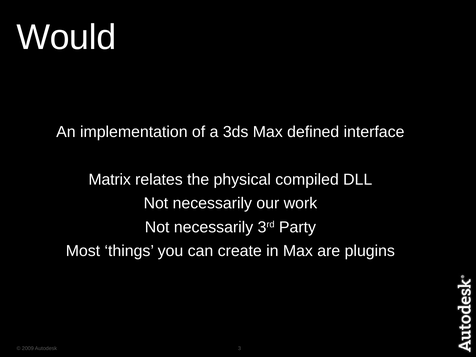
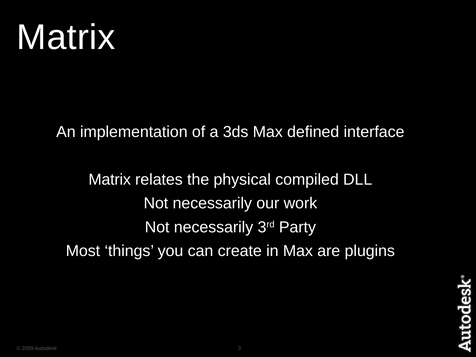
Would: Would -> Matrix (66, 37)
